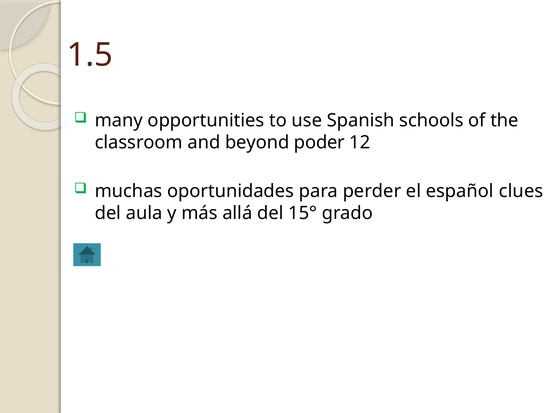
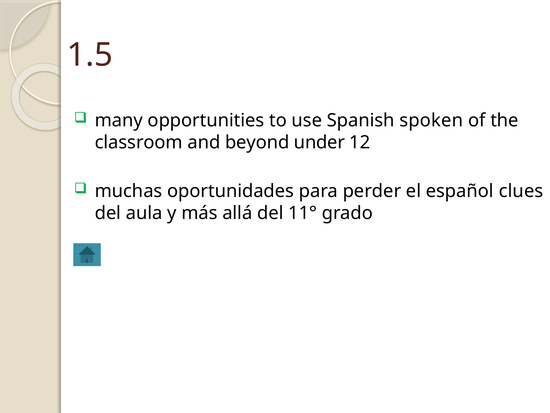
schools: schools -> spoken (431, 120)
poder: poder -> under (319, 142)
15°: 15° -> 11° (303, 213)
